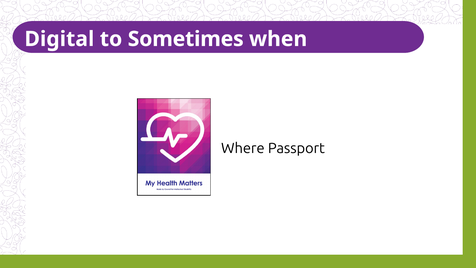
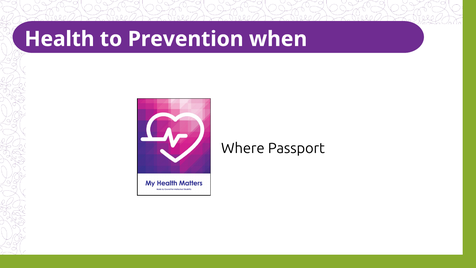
Digital: Digital -> Health (59, 39)
Sometimes: Sometimes -> Prevention (186, 39)
